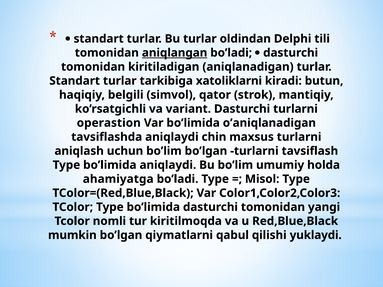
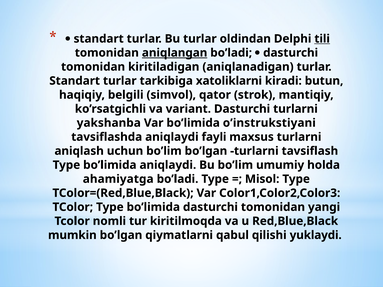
tili underline: none -> present (322, 39)
operastion: operastion -> yakshanba (109, 123)
o’aniqlanadigan: o’aniqlanadigan -> o’instrukstiyani (269, 123)
chin: chin -> fayli (214, 137)
